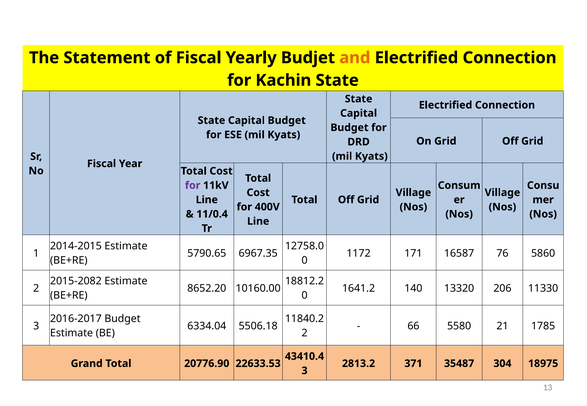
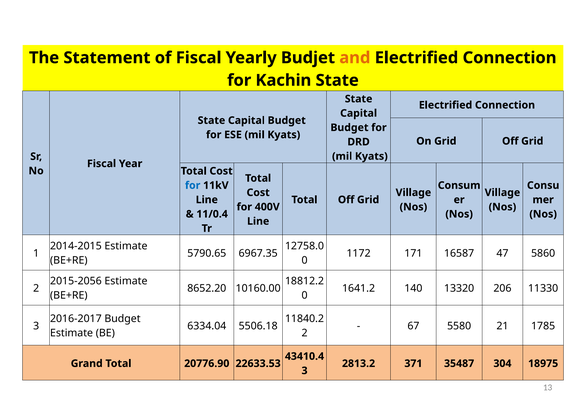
for colour: purple -> blue (193, 186)
76: 76 -> 47 (502, 254)
2015-2082: 2015-2082 -> 2015-2056 (76, 281)
66: 66 -> 67 (413, 326)
